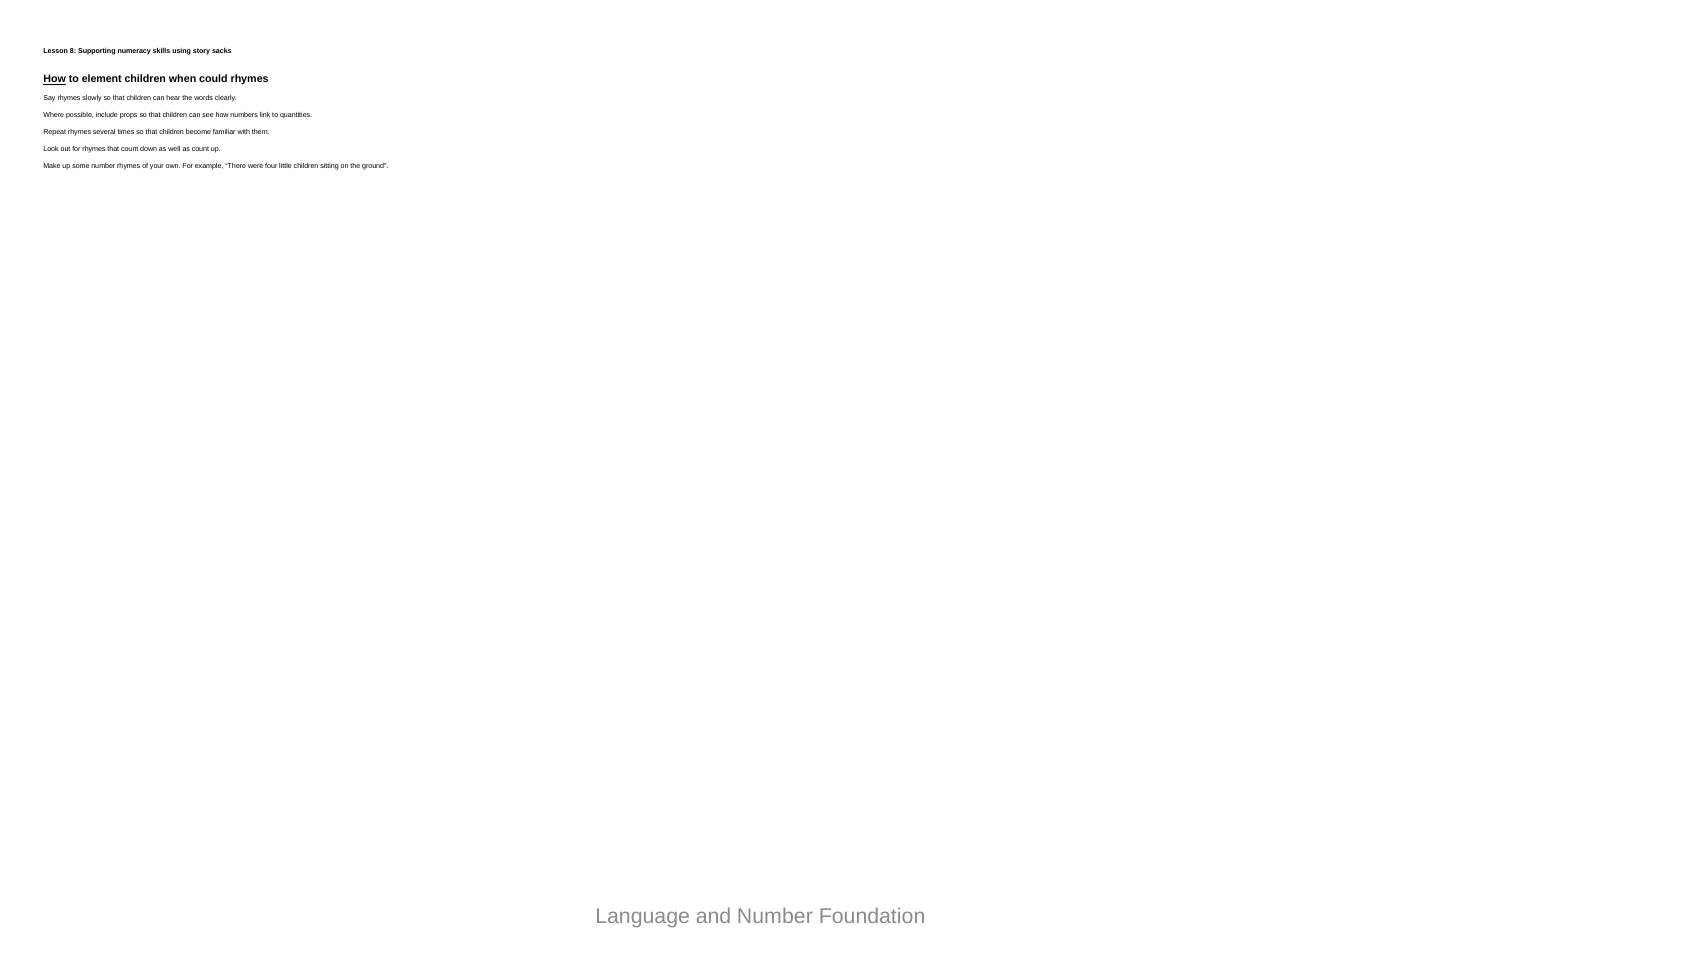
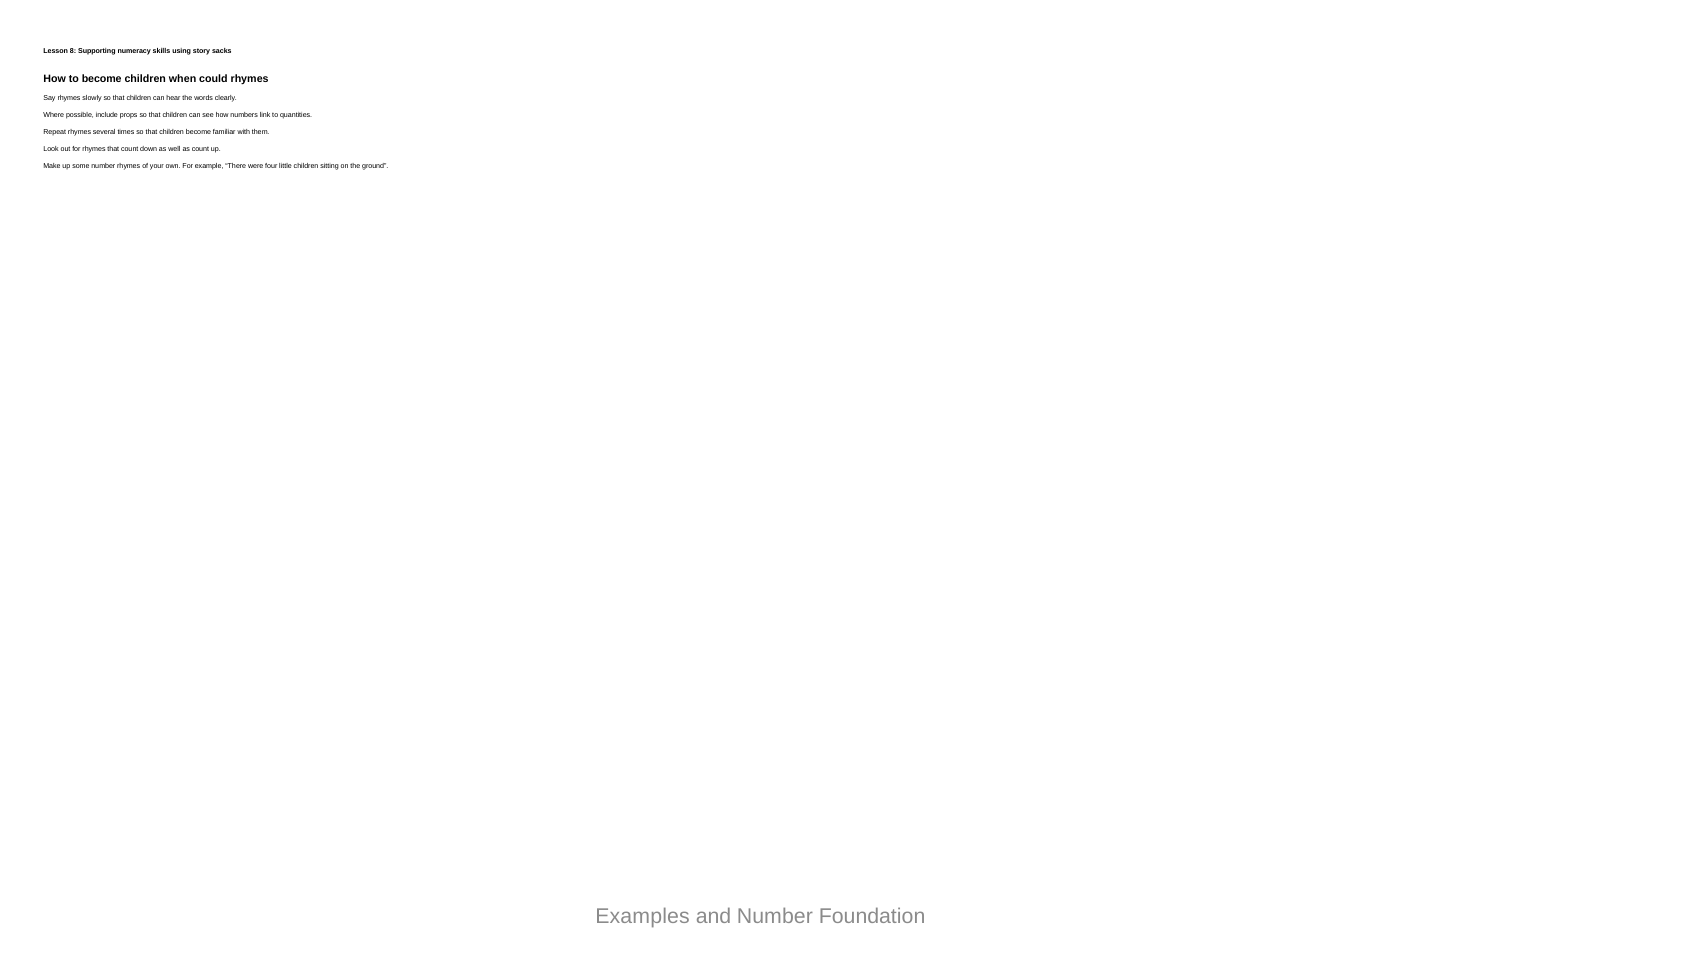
How underline: present -> none (55, 79)
to element: element -> become (102, 79)
Language: Language -> Examples (643, 916)
